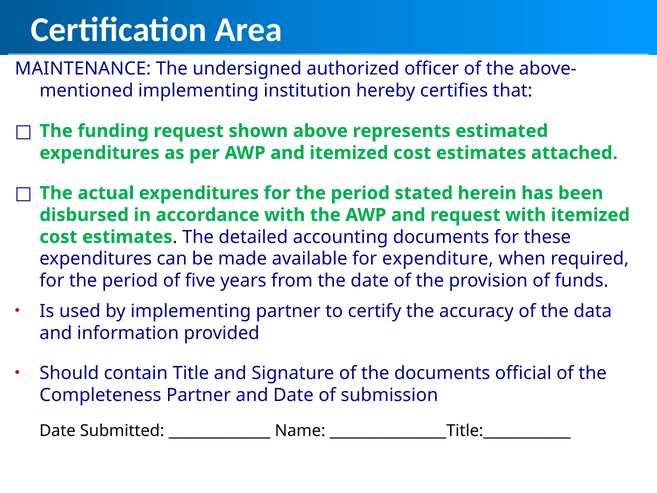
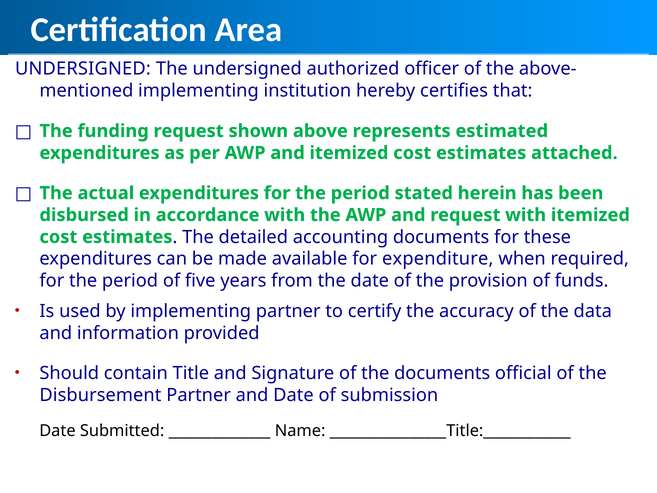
MAINTENANCE: MAINTENANCE -> UNDERSIGNED (83, 69)
Completeness: Completeness -> Disbursement (100, 395)
